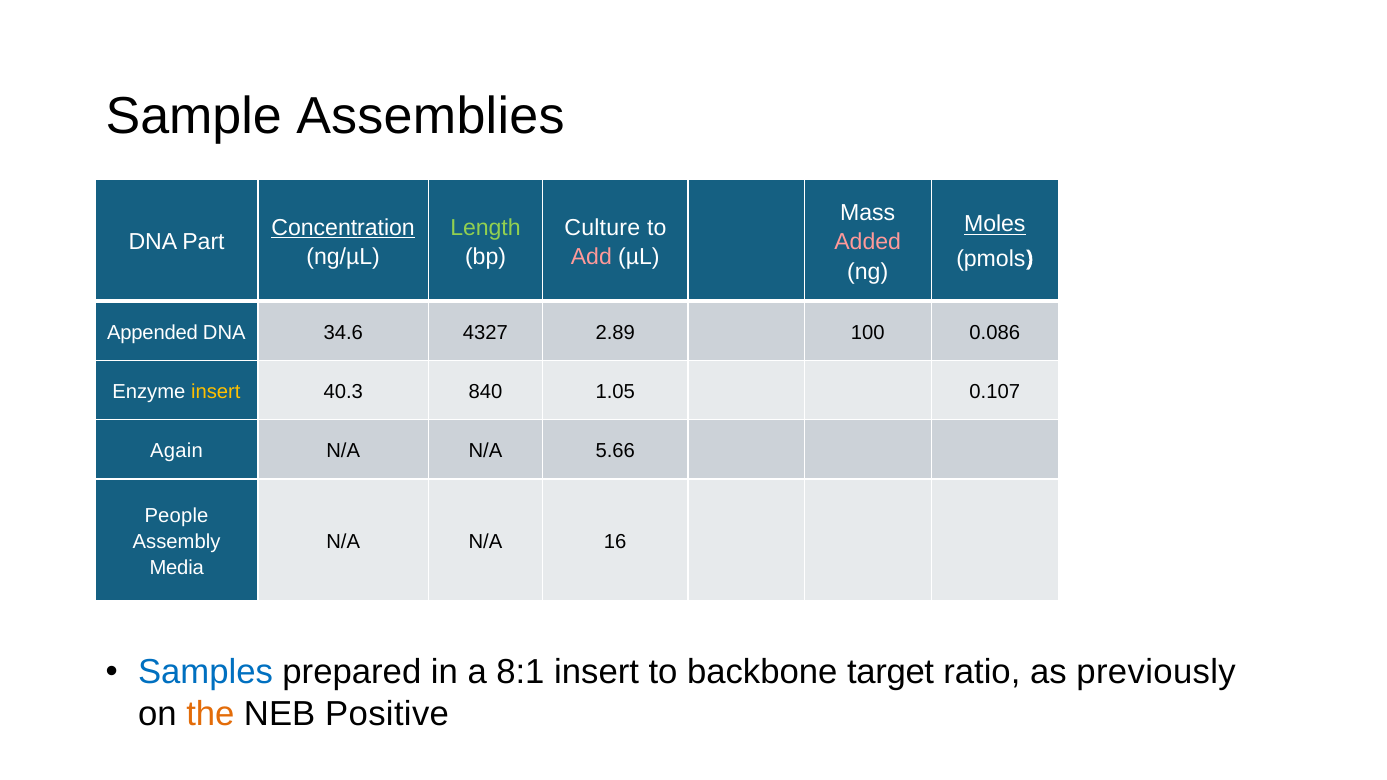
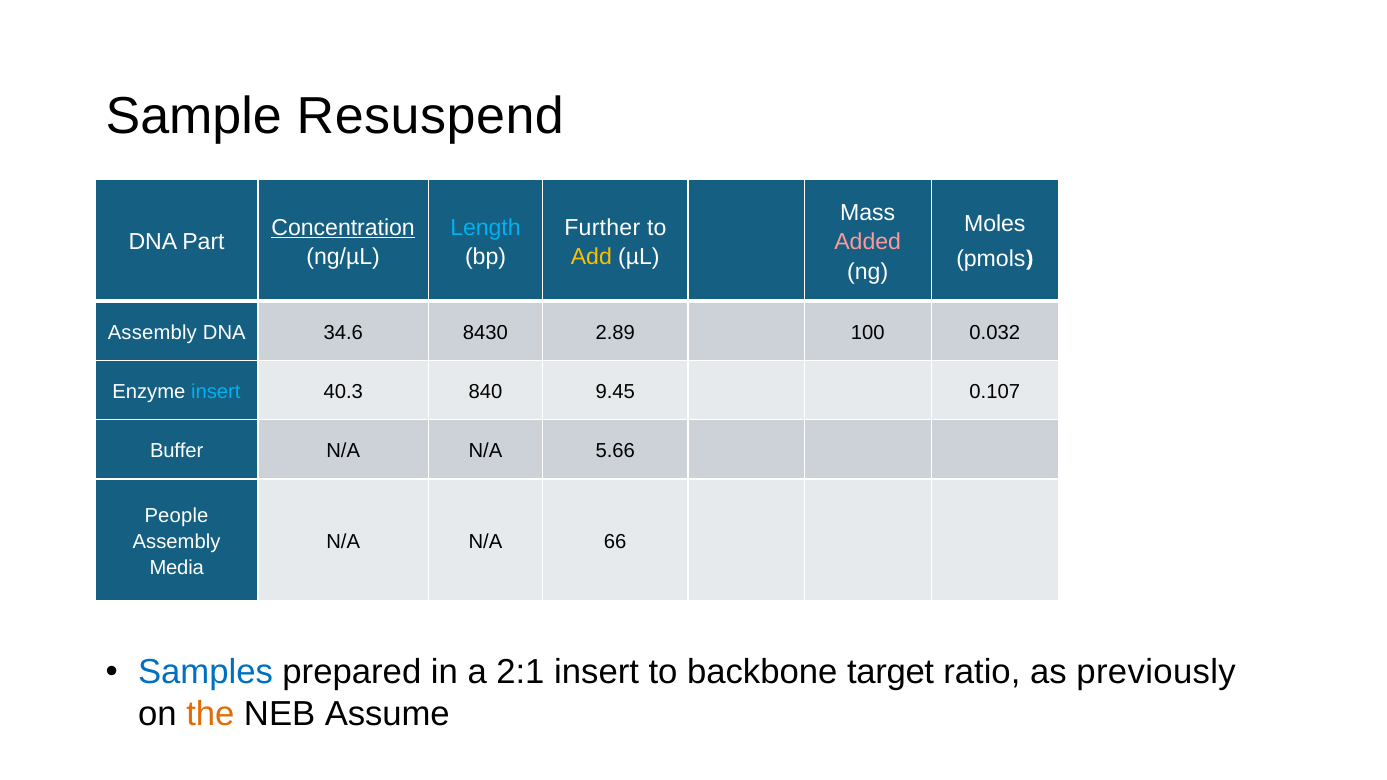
Assemblies: Assemblies -> Resuspend (430, 117)
Moles underline: present -> none (995, 224)
Length colour: light green -> light blue (485, 228)
Culture: Culture -> Further (602, 228)
Add colour: pink -> yellow (591, 257)
Appended: Appended -> Assembly (152, 333)
4327: 4327 -> 8430 (485, 333)
0.086: 0.086 -> 0.032 (995, 333)
insert colour: yellow -> light blue (216, 392)
1.05: 1.05 -> 9.45 (615, 392)
Again: Again -> Buffer (177, 451)
16: 16 -> 66 (615, 542)
8:1: 8:1 -> 2:1 (520, 673)
Positive: Positive -> Assume (387, 714)
